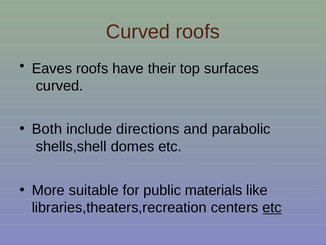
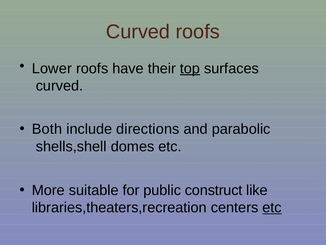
Eaves: Eaves -> Lower (52, 68)
top underline: none -> present (190, 68)
materials: materials -> construct (214, 190)
